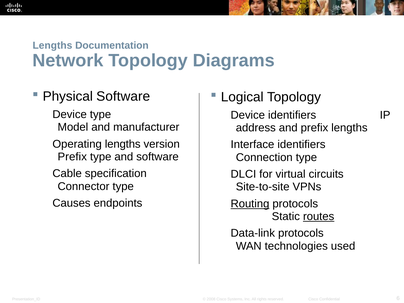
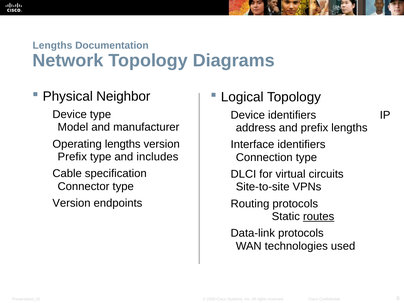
Physical Software: Software -> Neighbor (123, 96)
and software: software -> includes (157, 157)
Causes: Causes -> Version (72, 203)
Routing underline: present -> none (250, 204)
